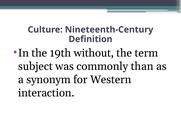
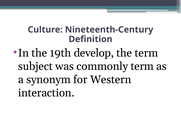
without: without -> develop (94, 53)
commonly than: than -> term (142, 66)
